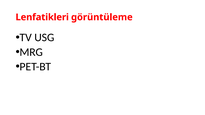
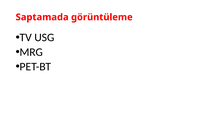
Lenfatikleri: Lenfatikleri -> Saptamada (42, 17)
